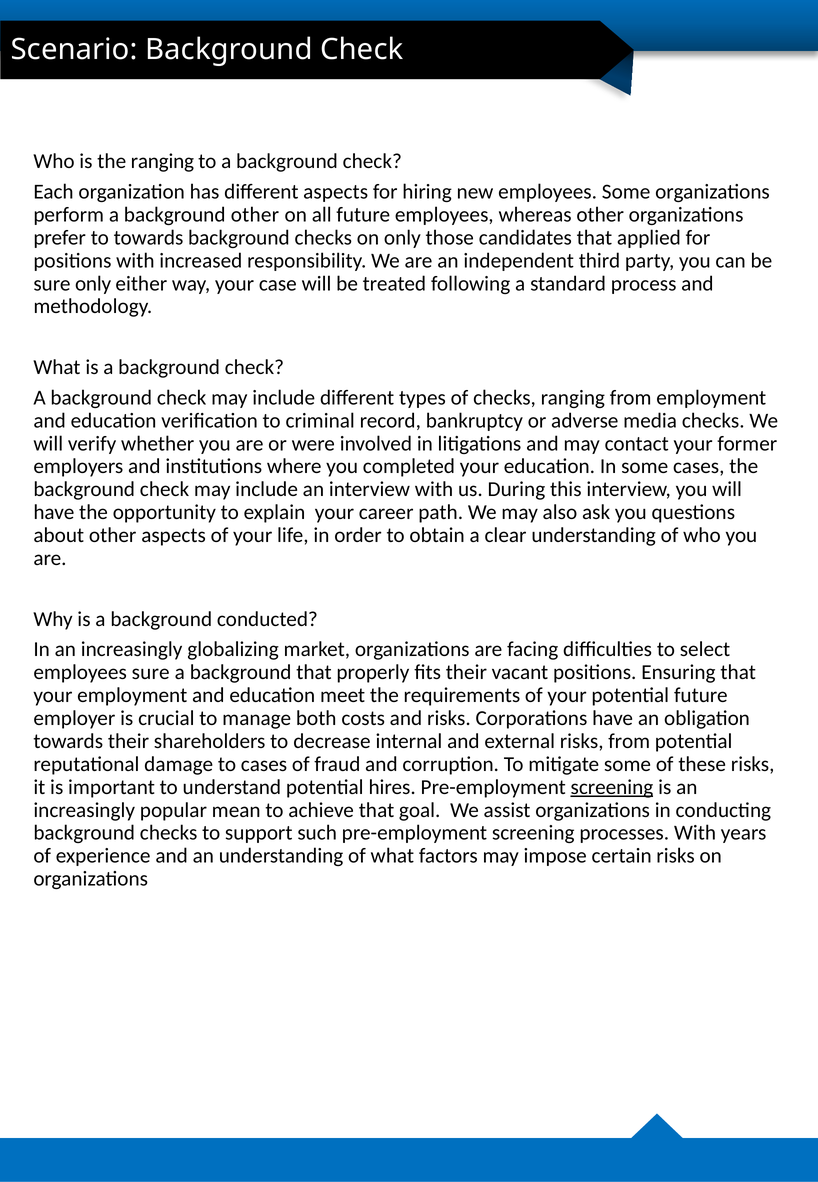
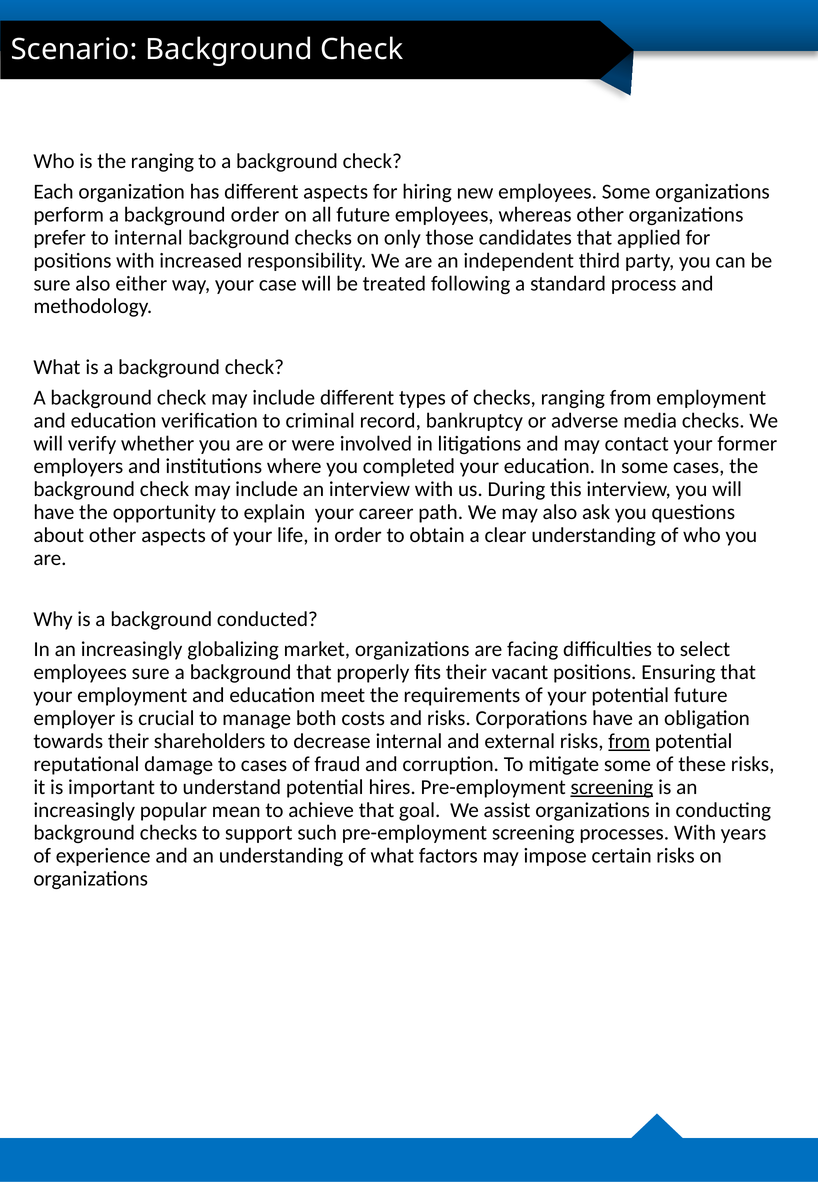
background other: other -> order (255, 215)
to towards: towards -> internal (148, 238)
sure only: only -> also (93, 283)
from underline: none -> present (629, 741)
